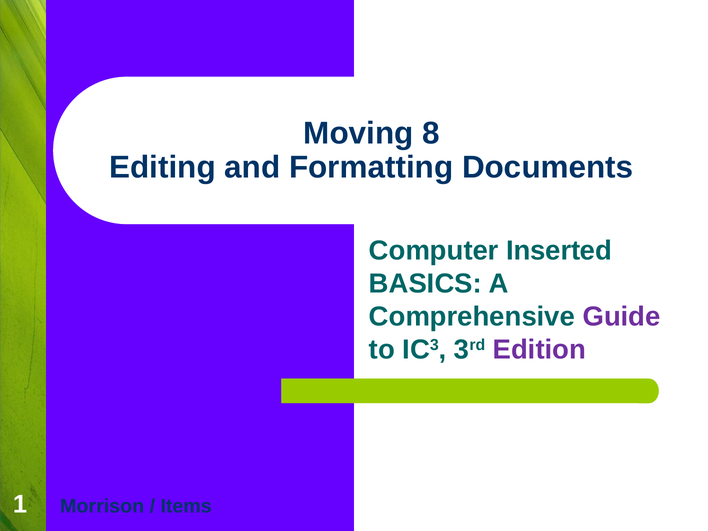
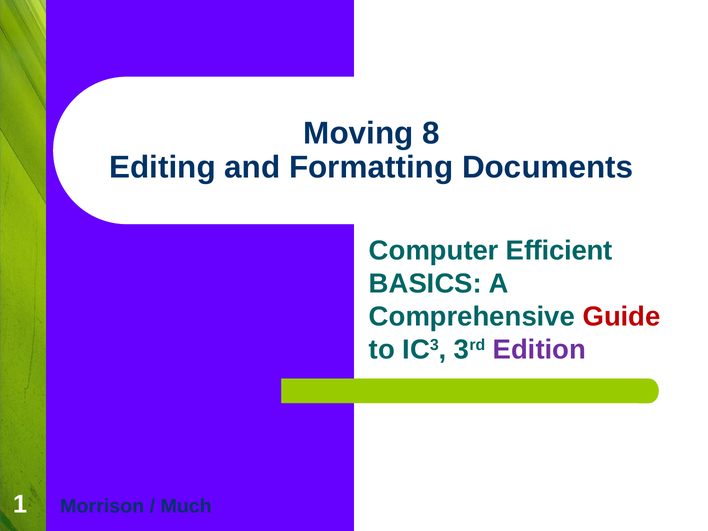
Inserted: Inserted -> Efficient (559, 250)
Guide colour: purple -> red (622, 317)
Items: Items -> Much (186, 506)
